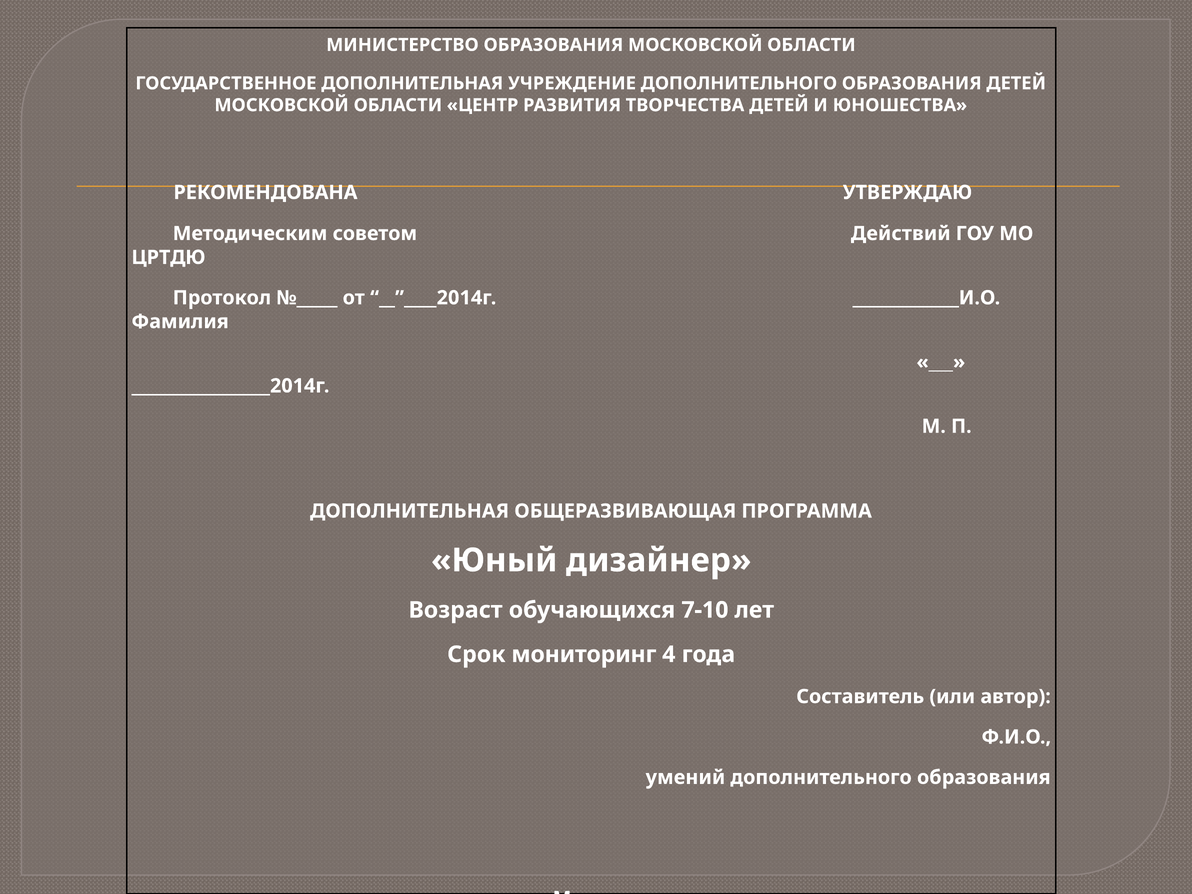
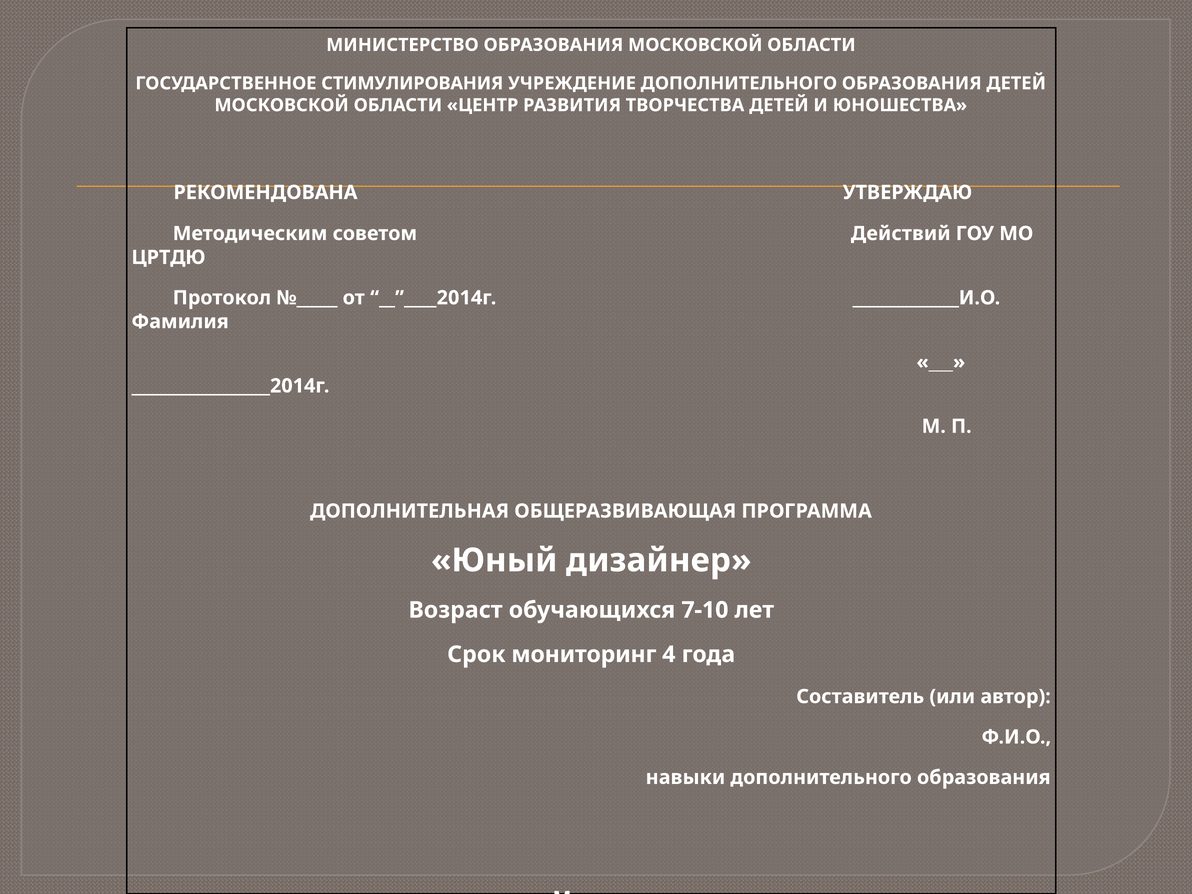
ГОСУДАРСТВЕННОЕ ДОПОЛНИТЕЛЬНАЯ: ДОПОЛНИТЕЛЬНАЯ -> СТИМУЛИРОВАНИЯ (412, 83)
умений: умений -> навыки (685, 777)
